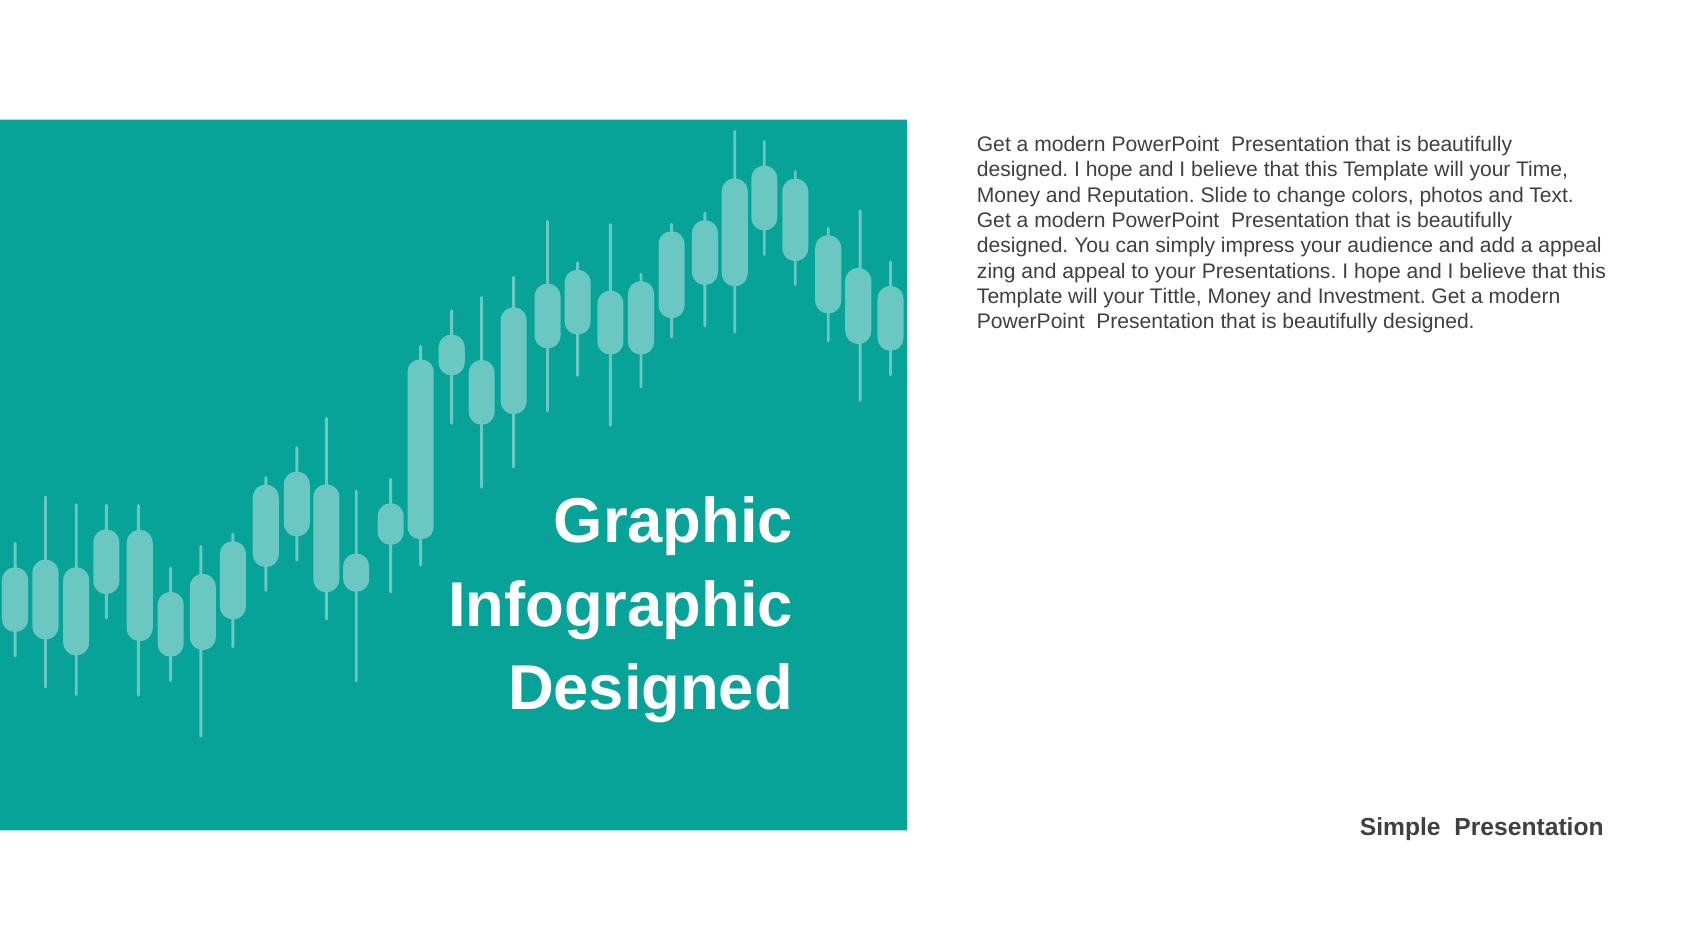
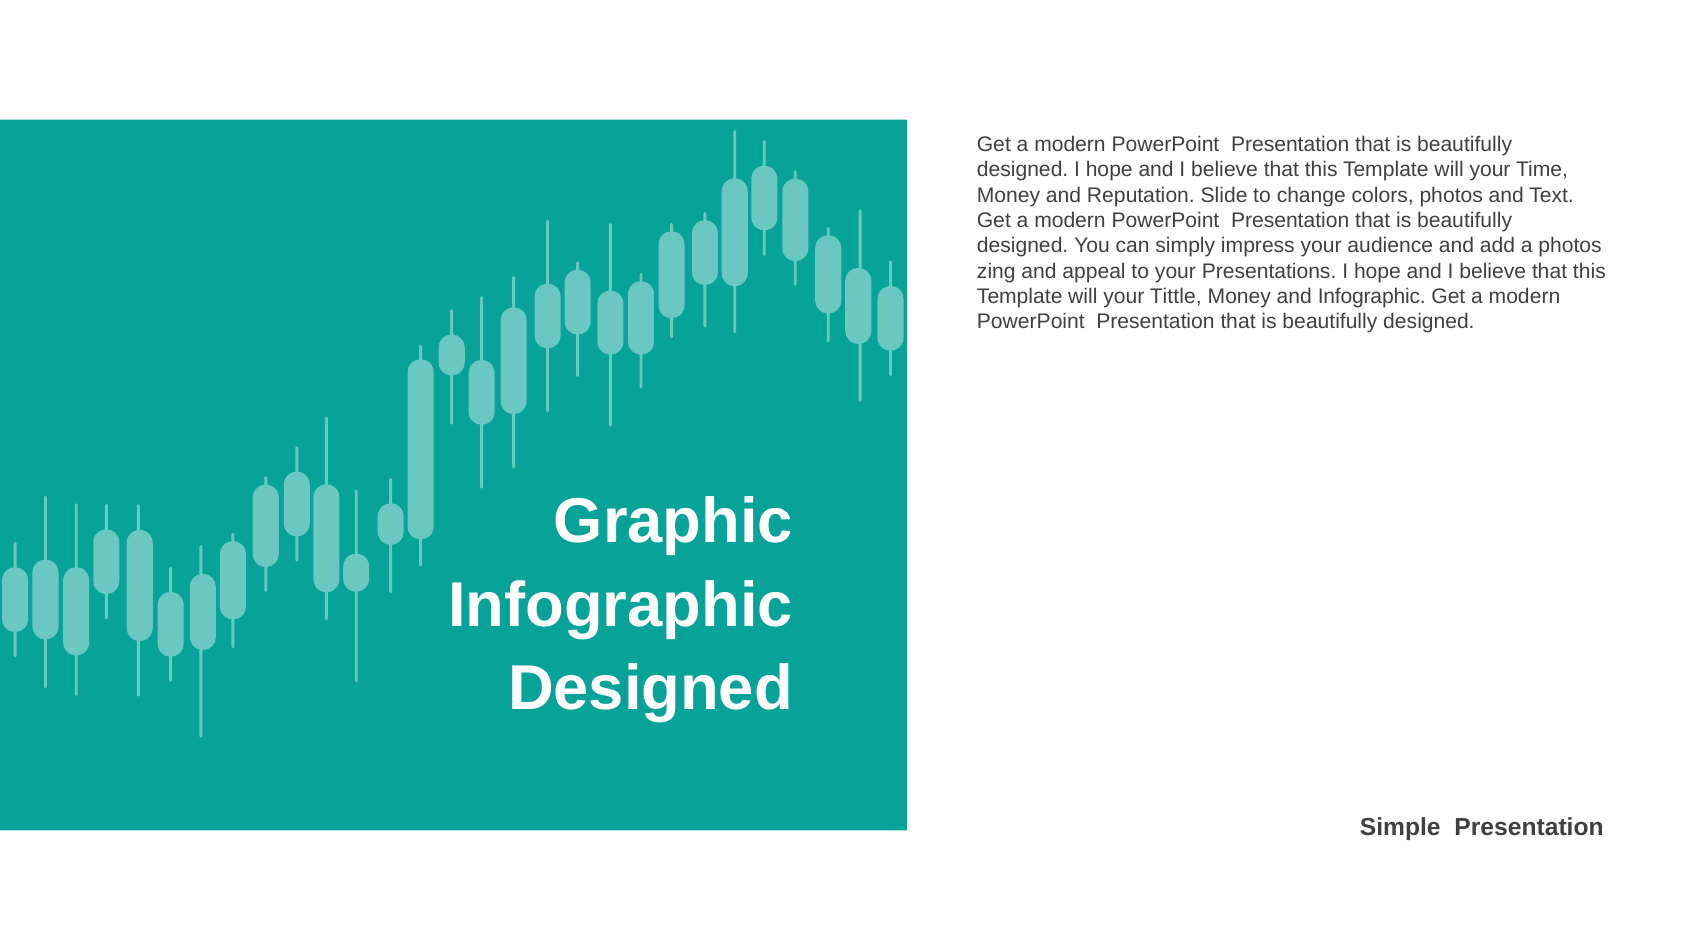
a appeal: appeal -> photos (1570, 246)
and Investment: Investment -> Infographic (1372, 297)
